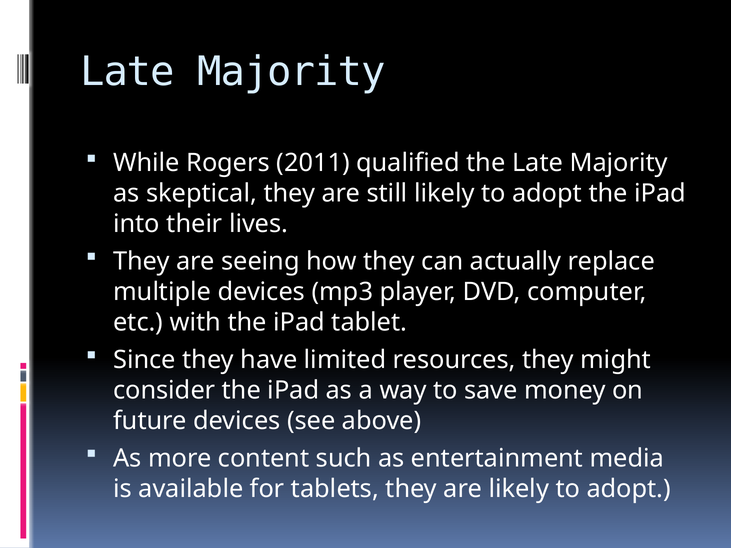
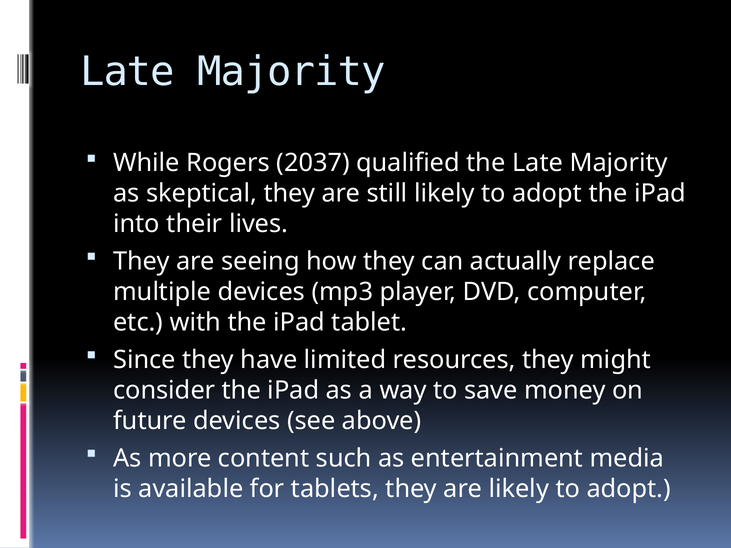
2011: 2011 -> 2037 (313, 163)
